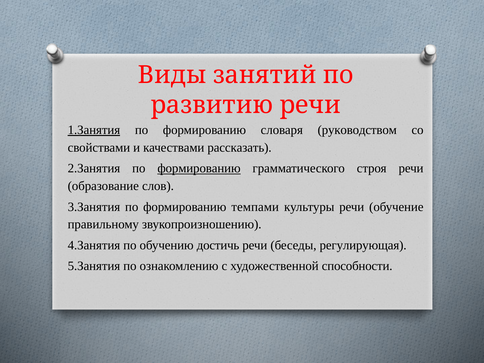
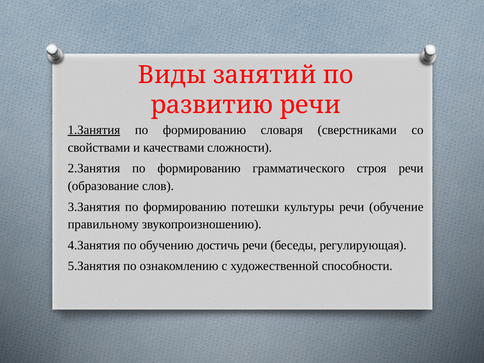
руководством: руководством -> сверстниками (357, 130)
рассказать: рассказать -> сложности (240, 148)
формированию underline: present -> none (199, 168)
темпами: темпами -> потешки (255, 207)
